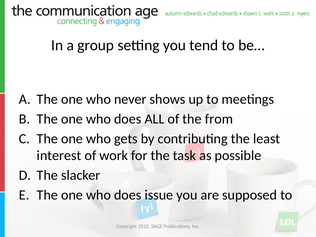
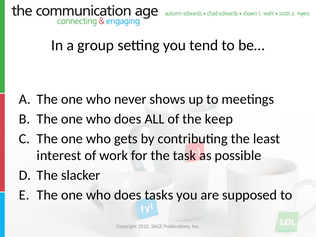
from: from -> keep (219, 119)
issue: issue -> tasks (159, 195)
